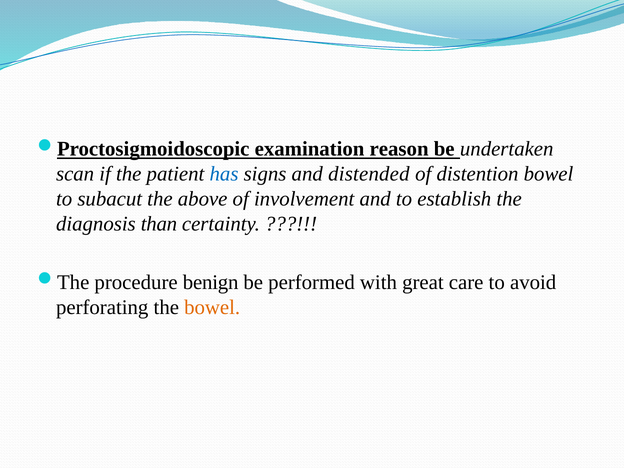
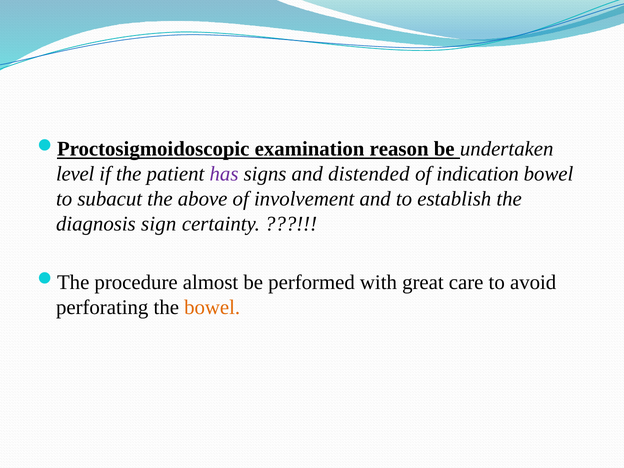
scan: scan -> level (75, 174)
has colour: blue -> purple (224, 174)
distention: distention -> indication (478, 174)
than: than -> sign (159, 224)
benign: benign -> almost (211, 282)
